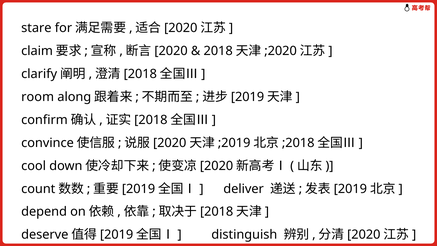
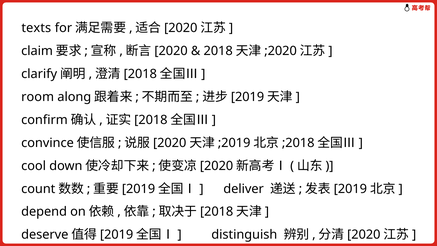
stare: stare -> texts (36, 28)
